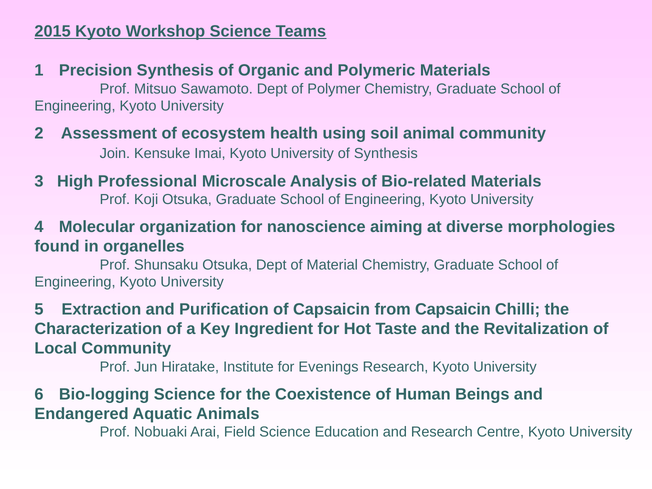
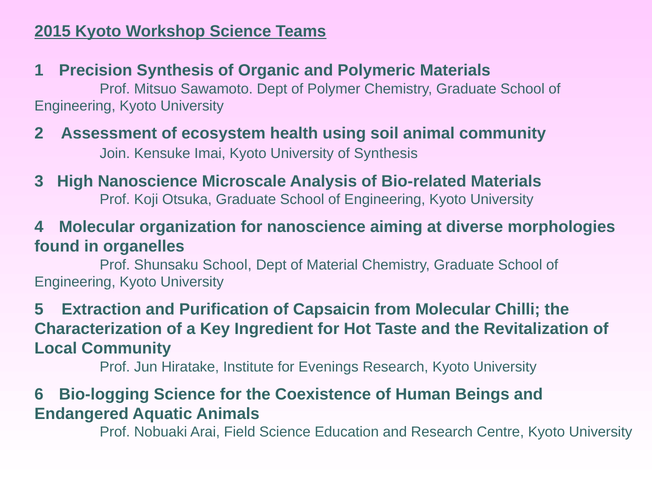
High Professional: Professional -> Nanoscience (148, 181)
Shunsaku Otsuka: Otsuka -> School (227, 265)
from Capsaicin: Capsaicin -> Molecular (453, 309)
